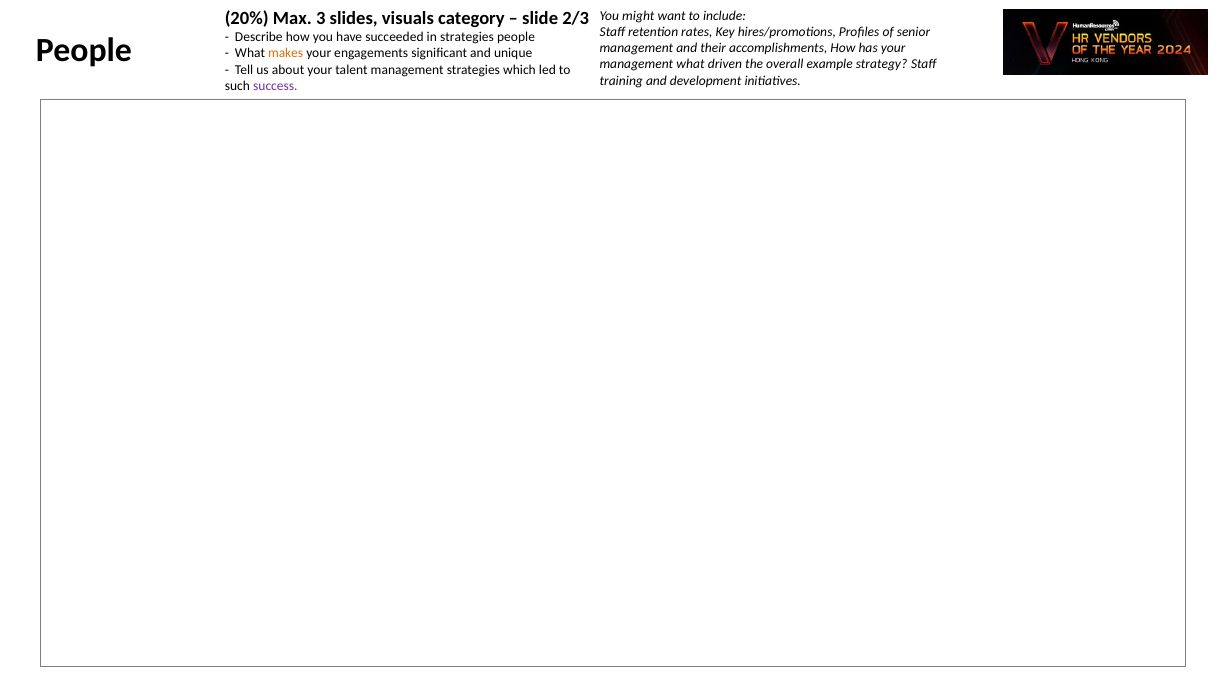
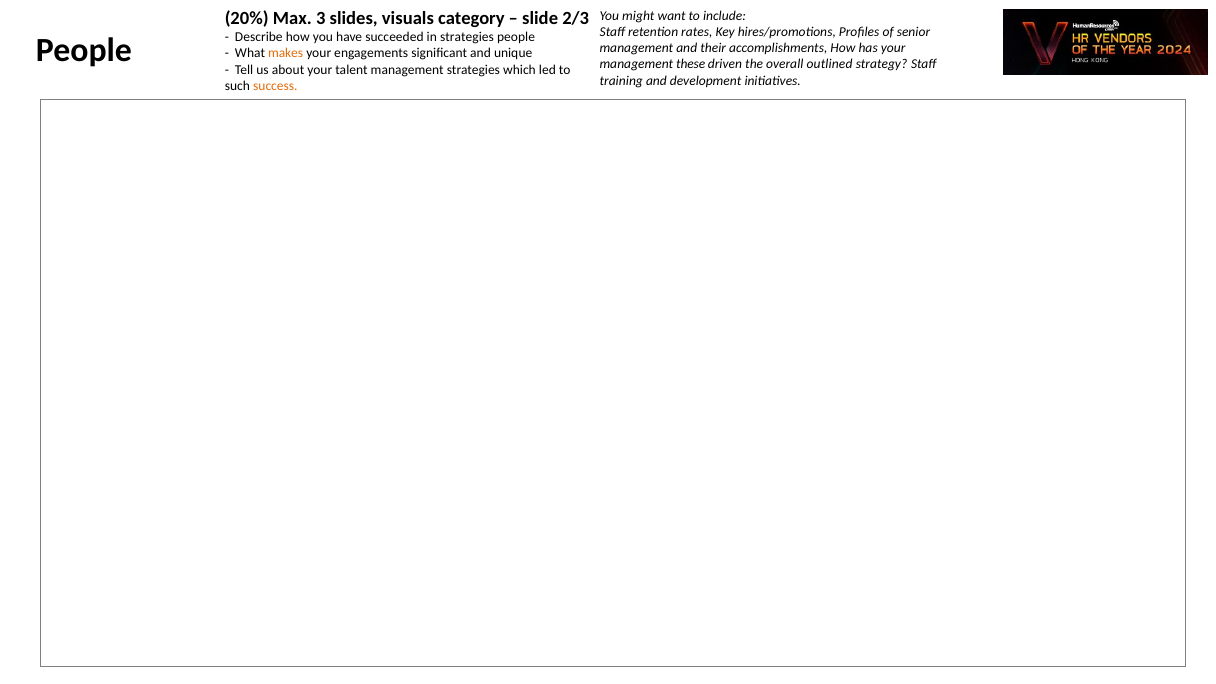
management what: what -> these (691, 65)
example: example -> outlined (830, 65)
success colour: purple -> orange (275, 86)
